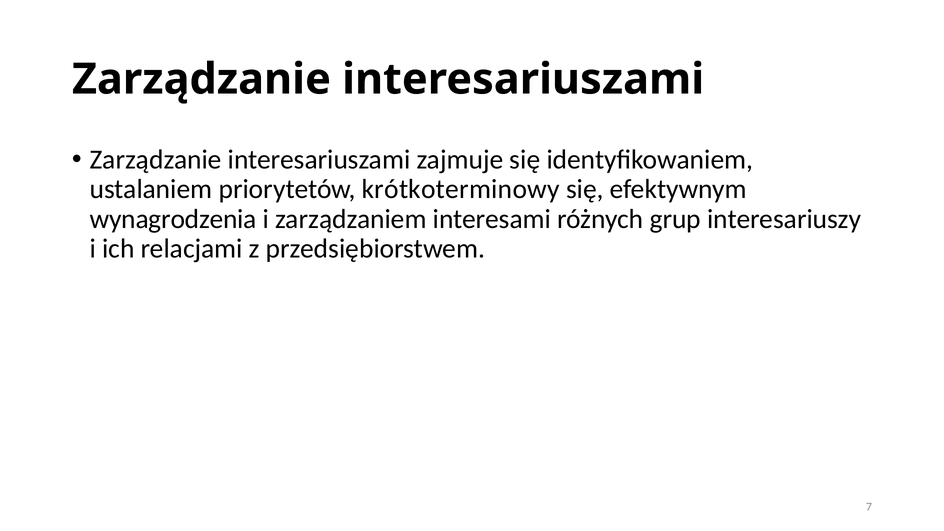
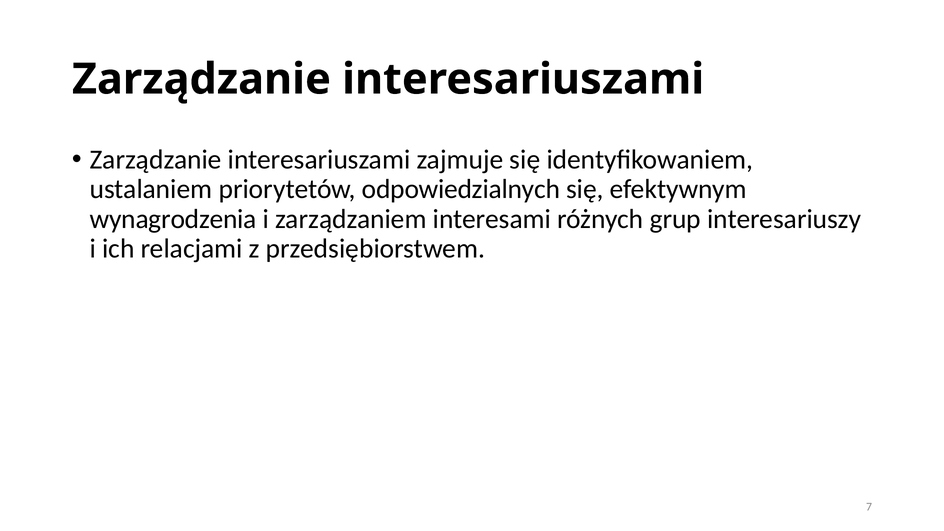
krótkoterminowy: krótkoterminowy -> odpowiedzialnych (461, 189)
